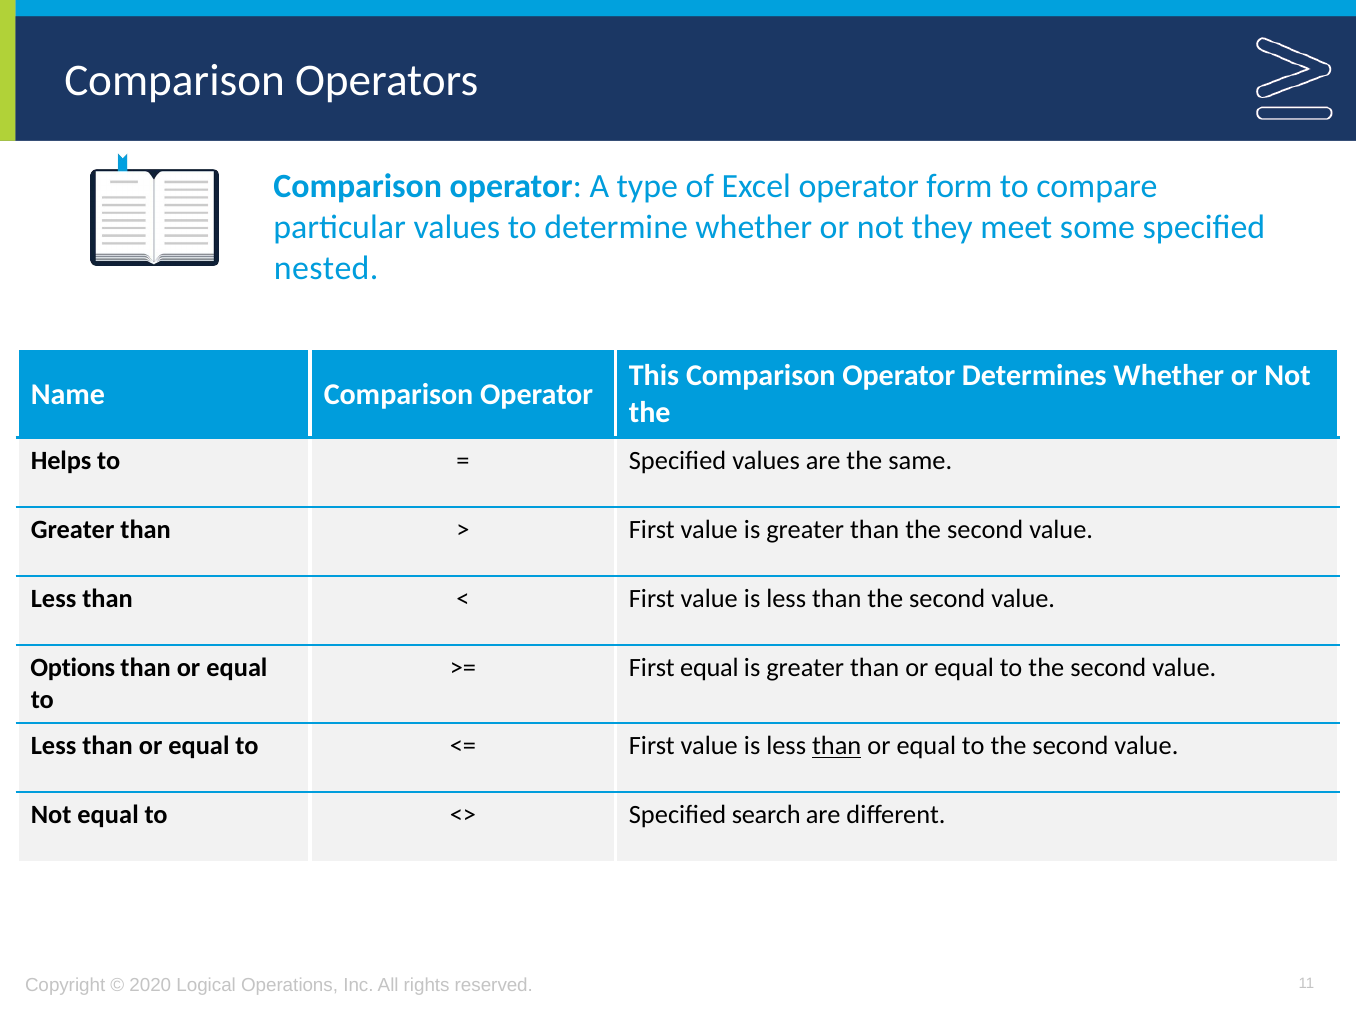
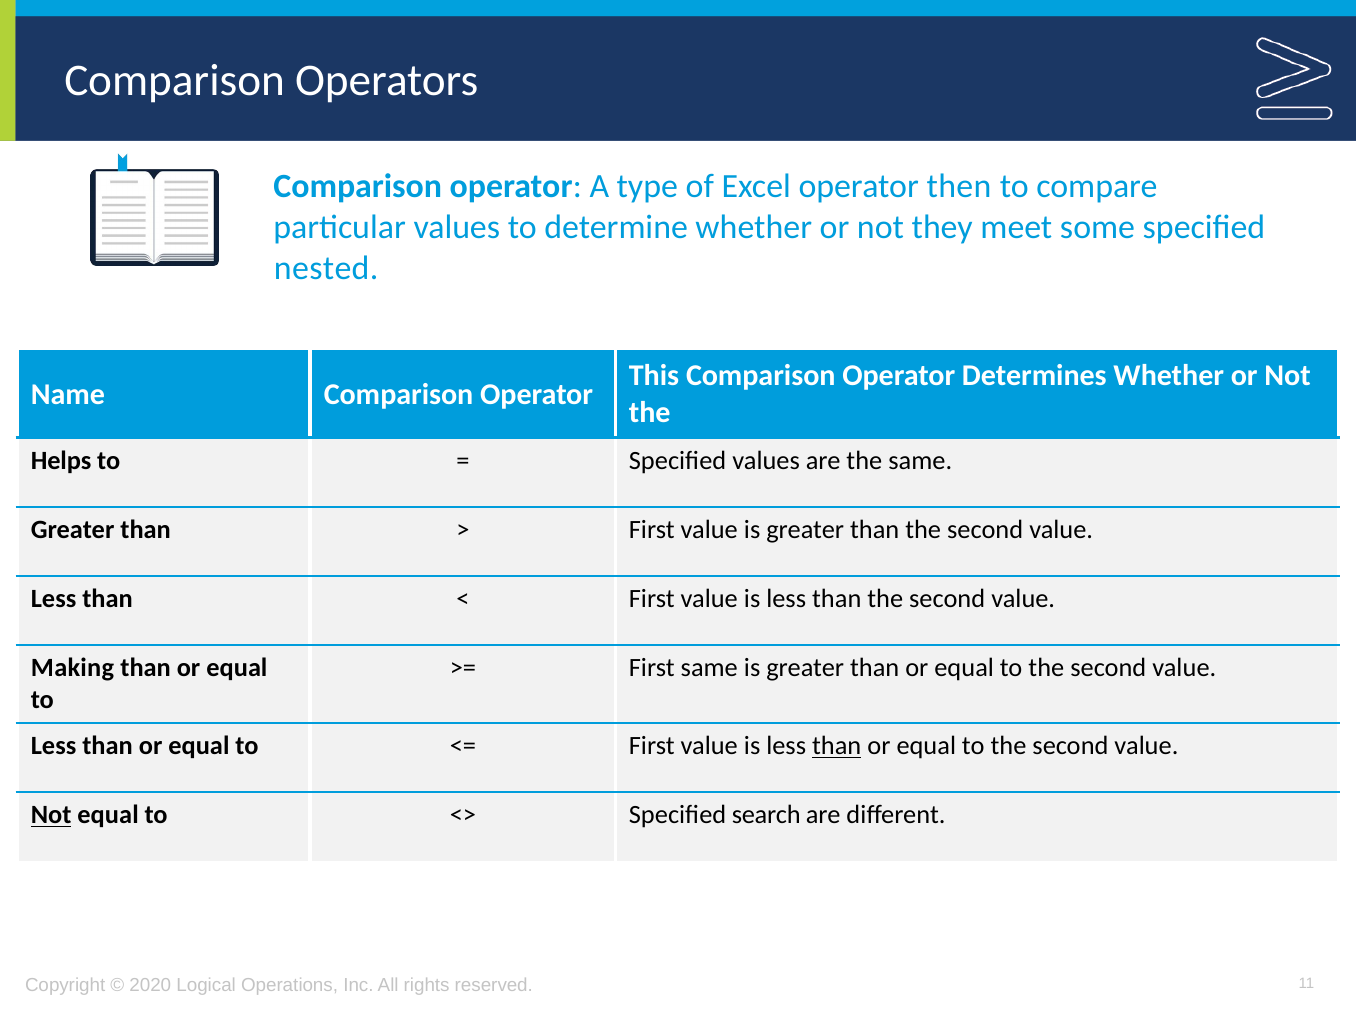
form: form -> then (959, 187)
Options: Options -> Making (73, 668)
First equal: equal -> same (709, 668)
Not underline: none -> present (51, 815)
